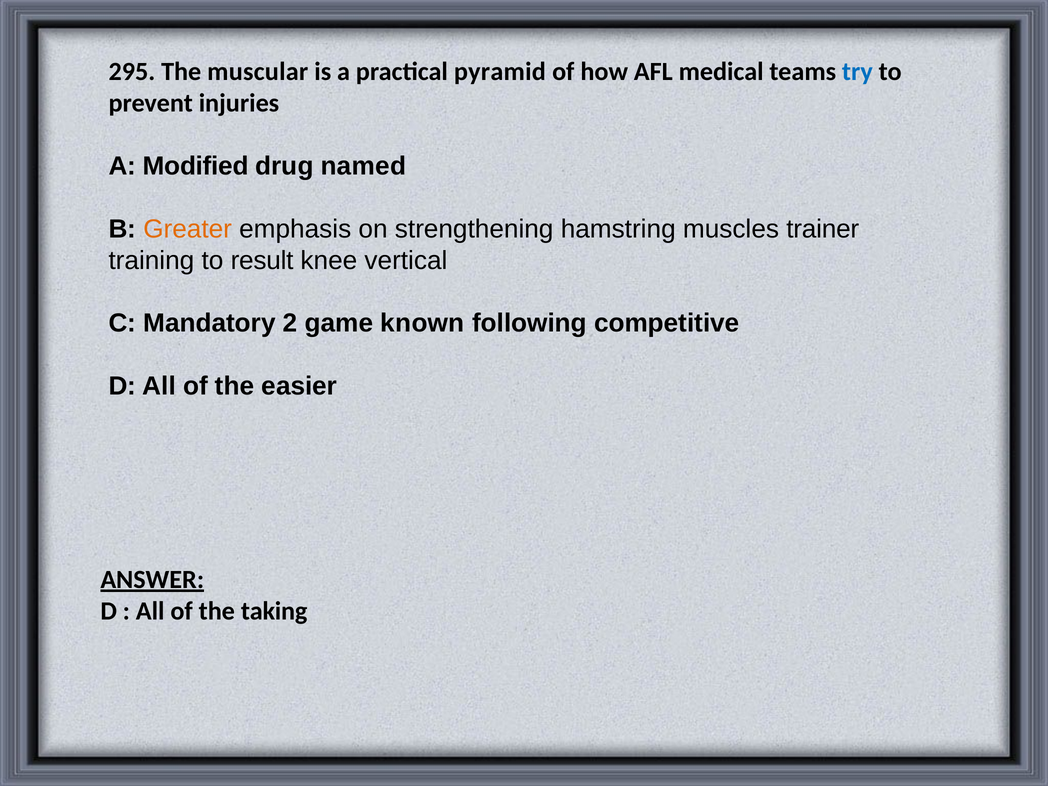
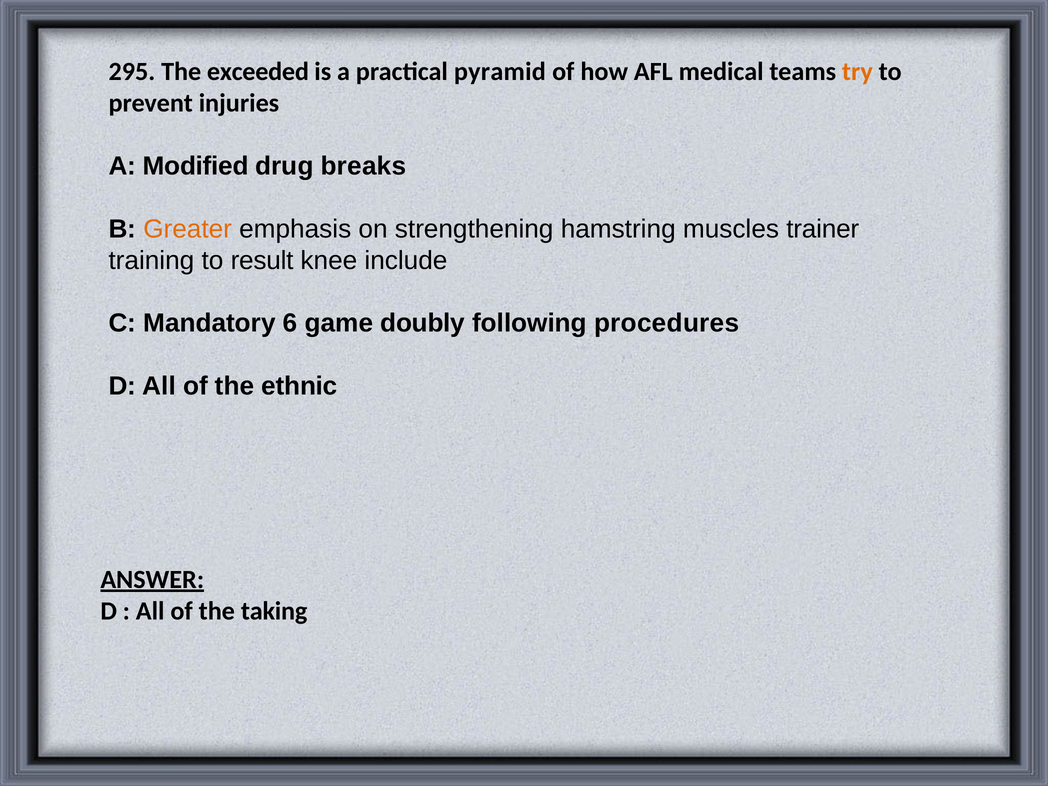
muscular: muscular -> exceeded (258, 72)
try colour: blue -> orange (857, 72)
named: named -> breaks (363, 166)
vertical: vertical -> include (406, 260)
2: 2 -> 6 (290, 323)
known: known -> doubly (423, 323)
competitive: competitive -> procedures (667, 323)
easier: easier -> ethnic (299, 386)
